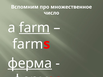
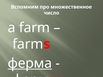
farm underline: present -> none (34, 28)
